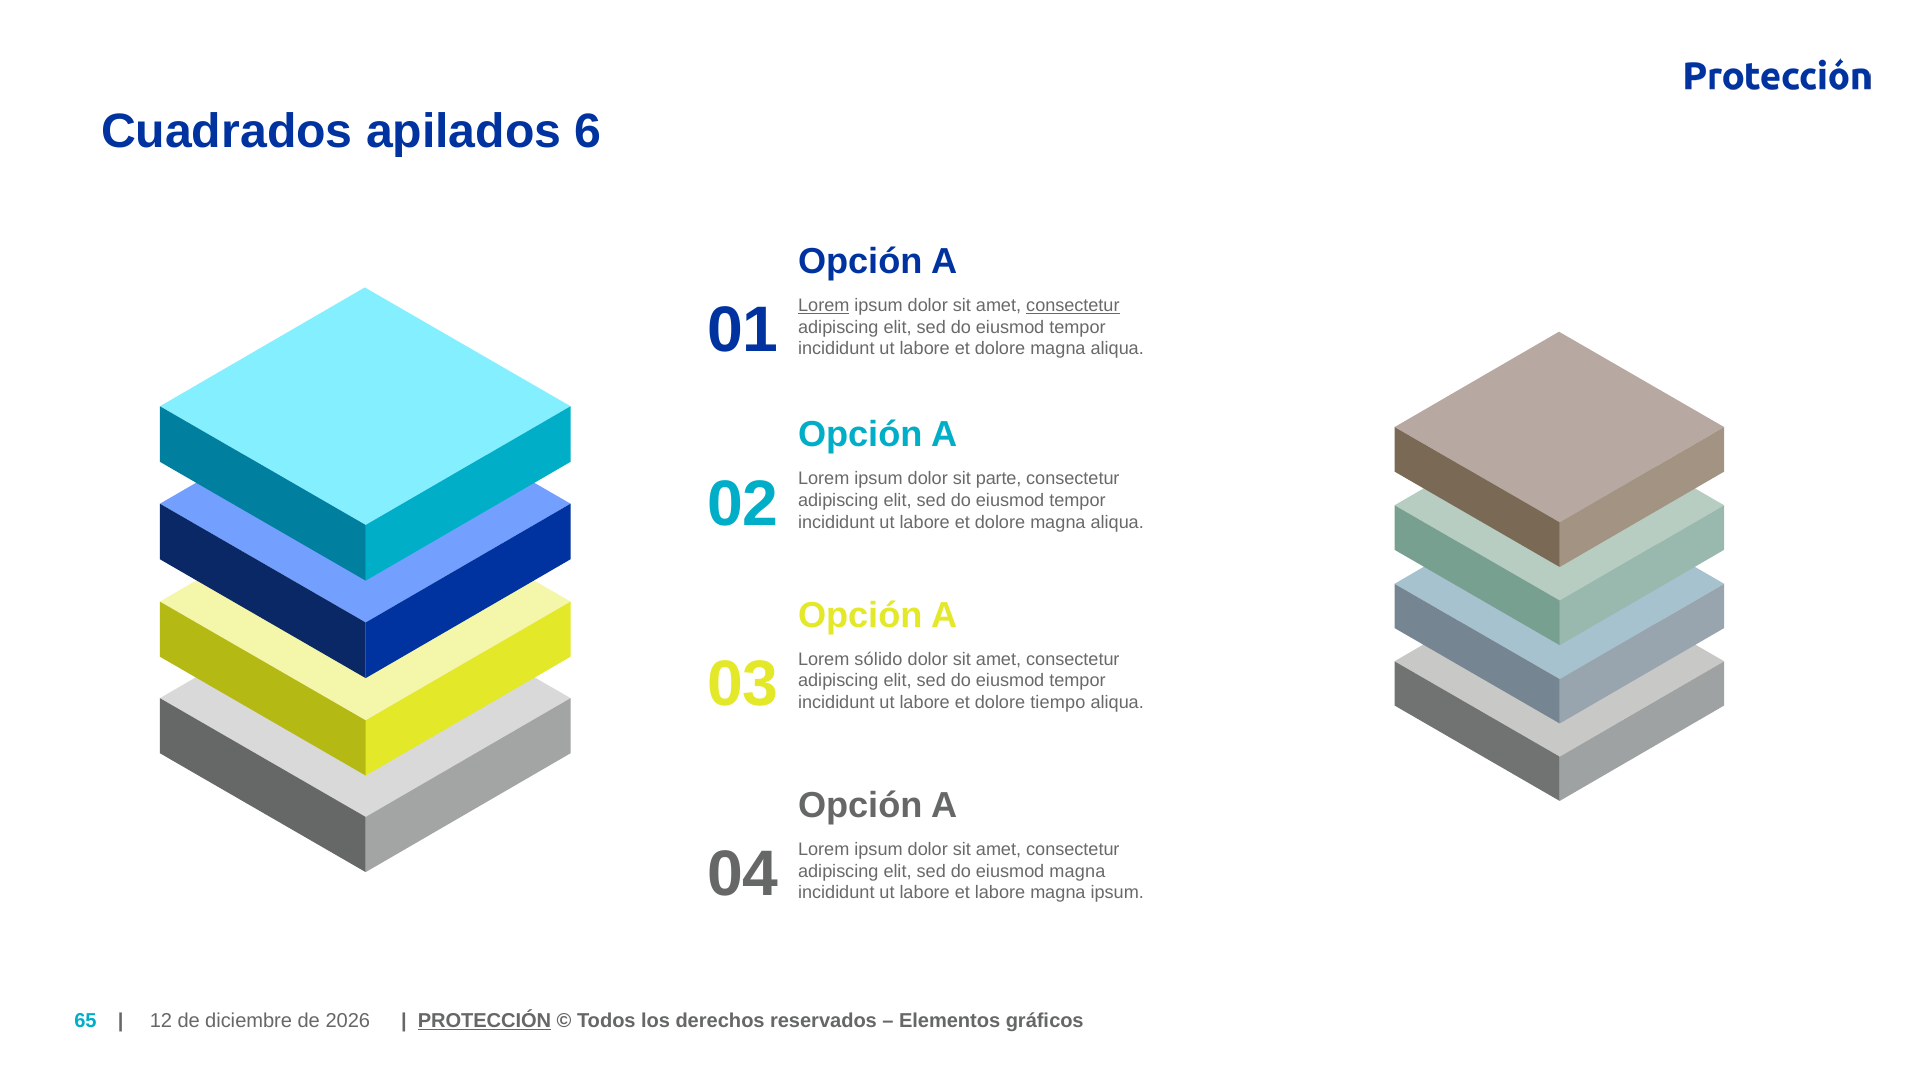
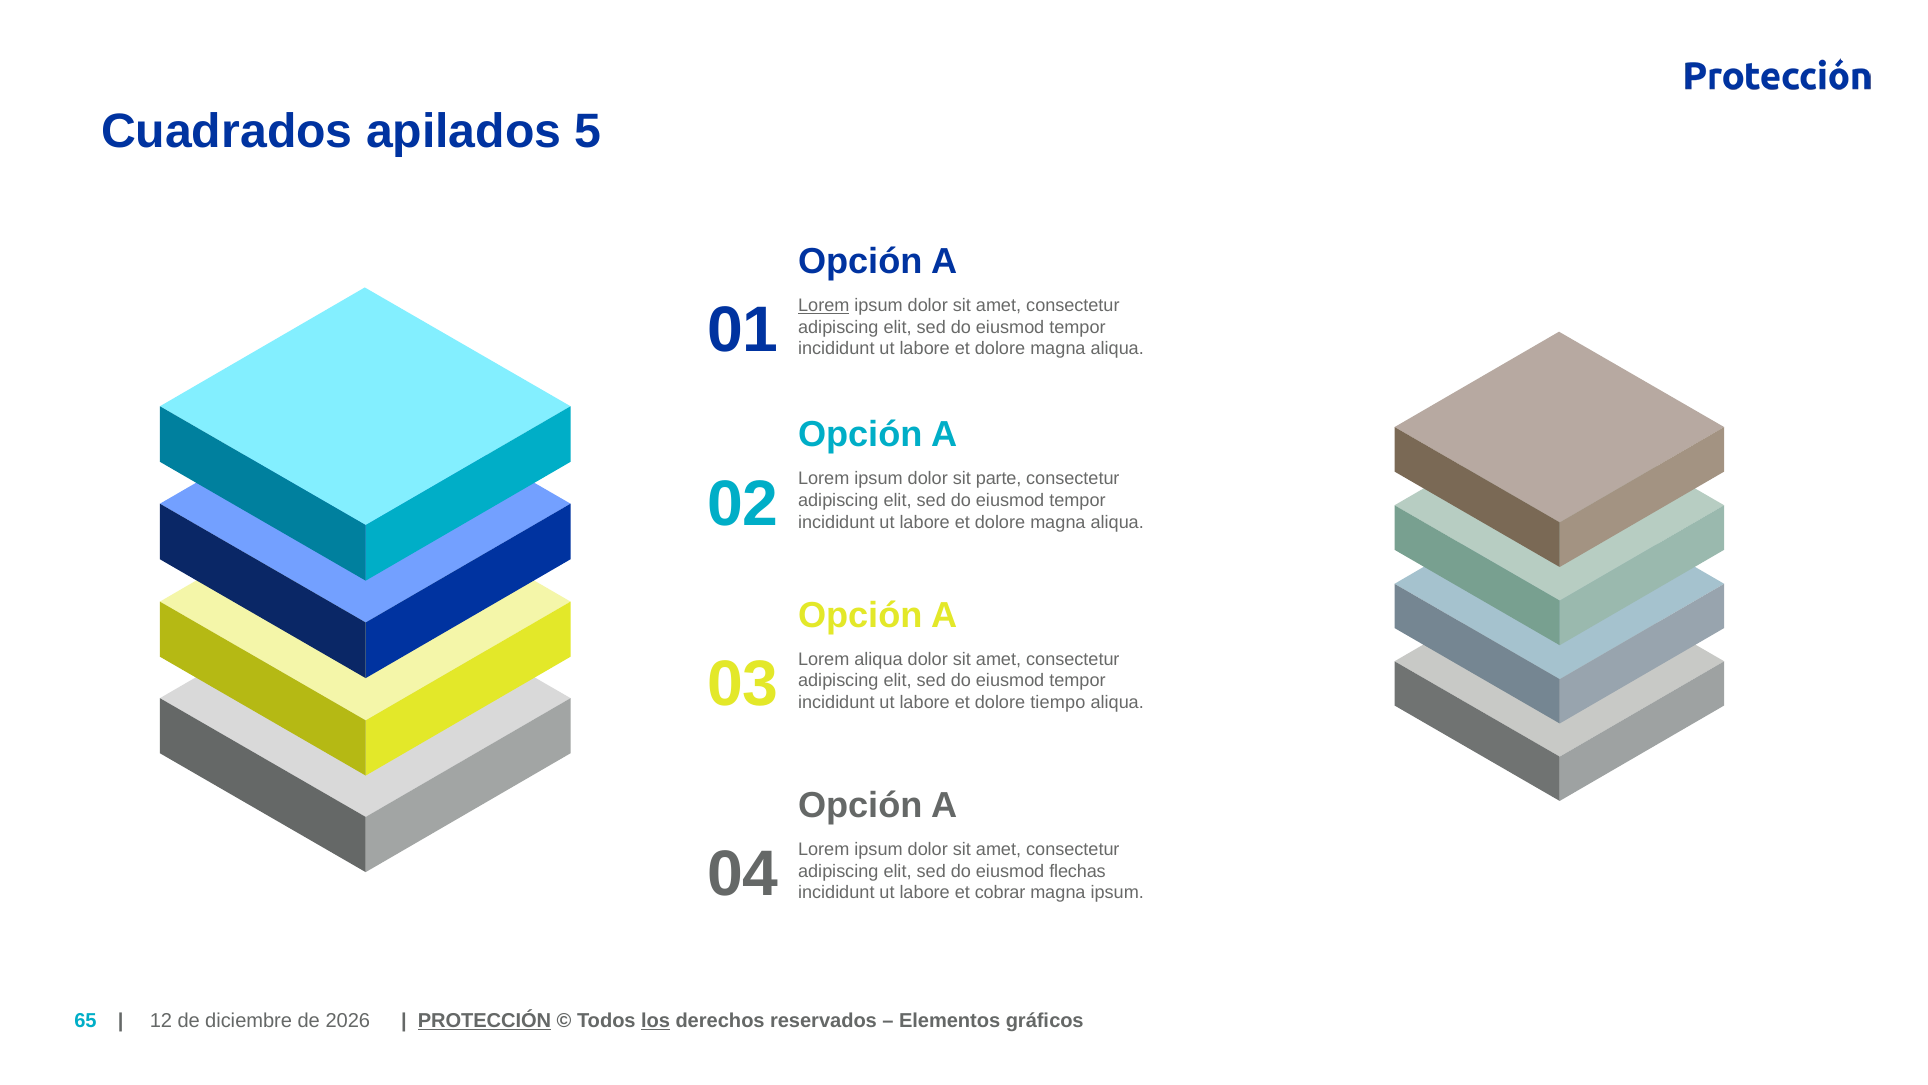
6: 6 -> 5 (588, 132)
consectetur underline: present -> none (1073, 305)
Lorem sólido: sólido -> aliqua (879, 659)
eiusmod magna: magna -> flechas (1078, 871)
et labore: labore -> cobrar (1000, 893)
los underline: none -> present (656, 1021)
